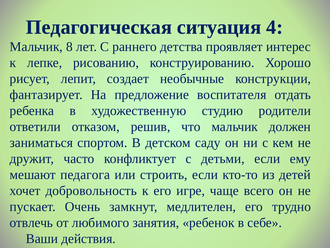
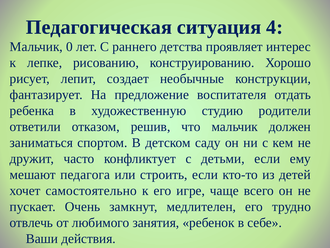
8: 8 -> 0 (69, 47)
добровольность: добровольность -> самостоятельно (91, 190)
